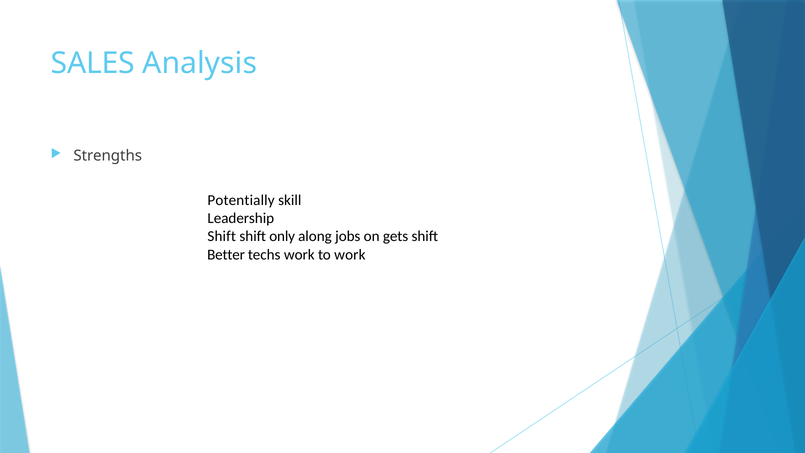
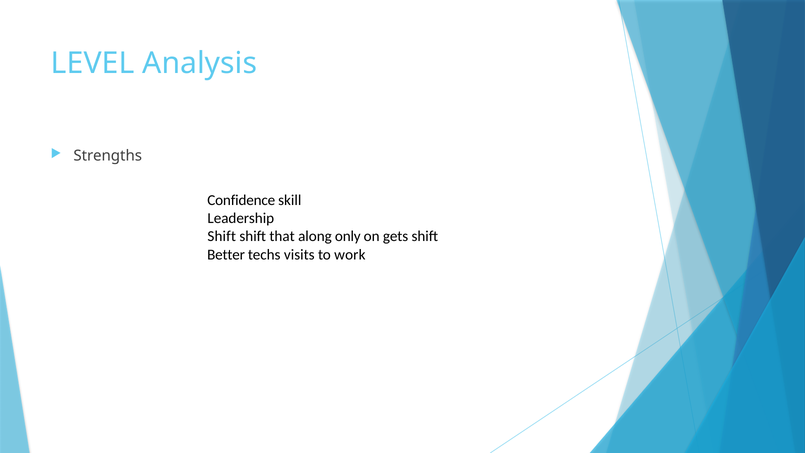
SALES: SALES -> LEVEL (93, 63)
Potentially: Potentially -> Confidence (241, 200)
only: only -> that (282, 236)
jobs: jobs -> only (348, 236)
techs work: work -> visits (299, 254)
